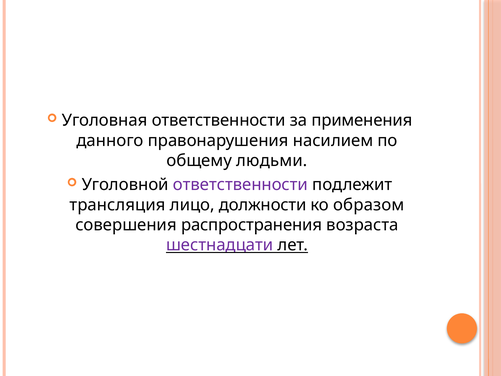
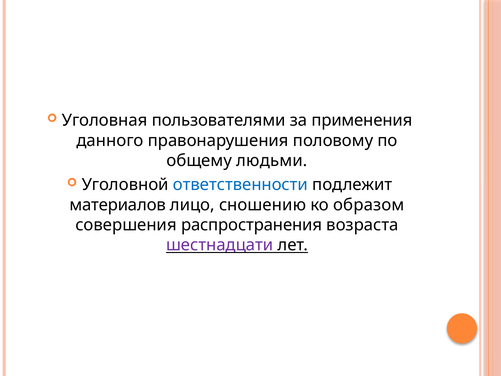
Уголовная ответственности: ответственности -> пользователями (219, 120)
насилием: насилием -> половому (333, 140)
ответственности colour: purple -> blue (240, 185)
трансляция: трансляция -> материалов (118, 205)
должности: должности -> сношению (263, 205)
